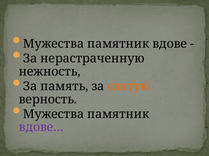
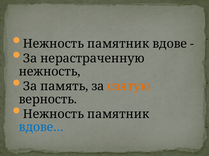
Мужества: Мужества -> Нежность (53, 44)
Мужества: Мужества -> Нежность (53, 115)
вдове… colour: purple -> blue (41, 128)
